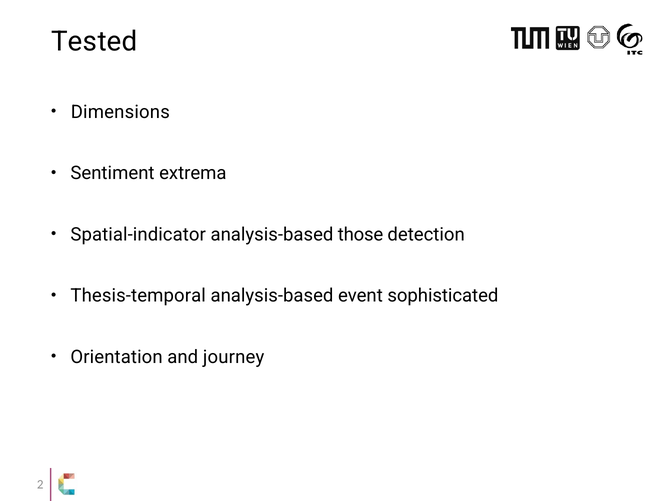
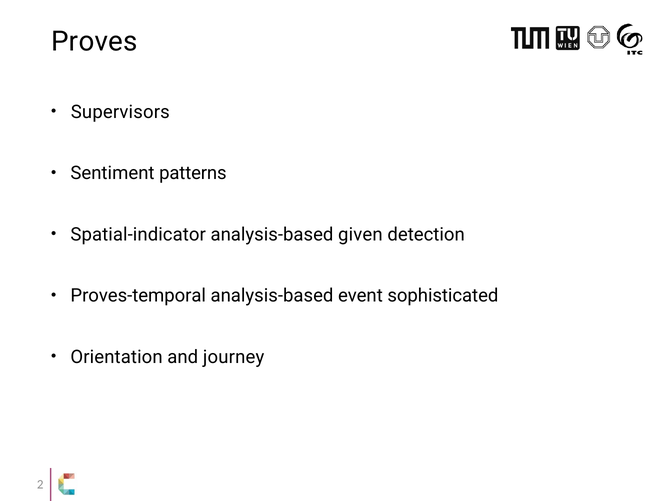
Tested: Tested -> Proves (94, 41)
Dimensions: Dimensions -> Supervisors (120, 112)
extrema: extrema -> patterns (193, 173)
those: those -> given (360, 234)
Thesis-temporal: Thesis-temporal -> Proves-temporal (138, 295)
